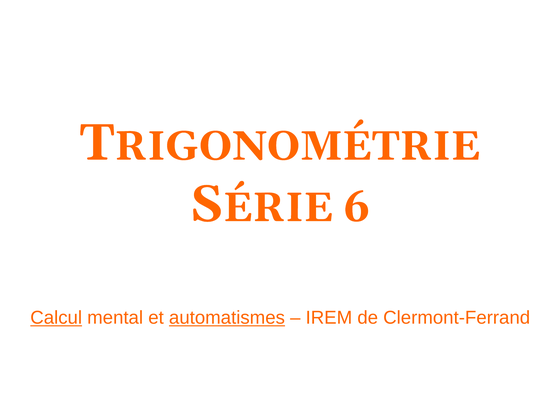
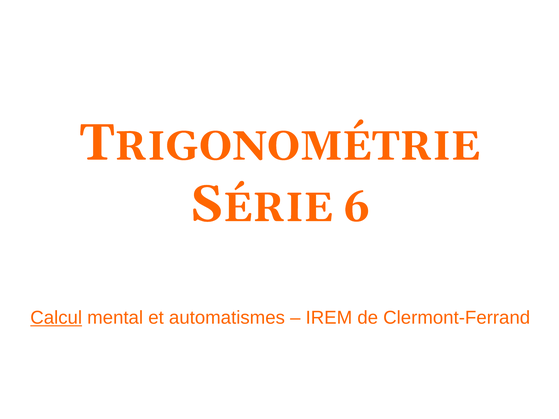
automatismes underline: present -> none (227, 318)
